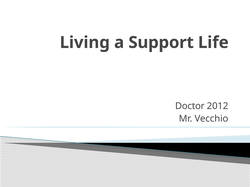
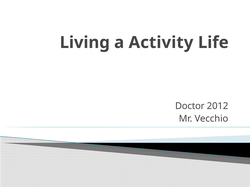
Support: Support -> Activity (161, 43)
